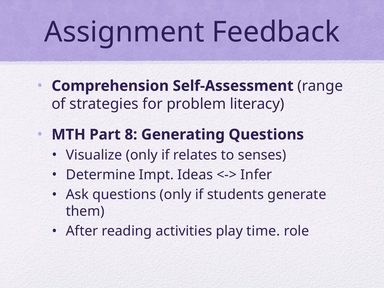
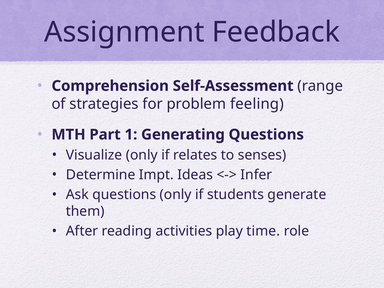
literacy: literacy -> feeling (257, 104)
8: 8 -> 1 (131, 135)
